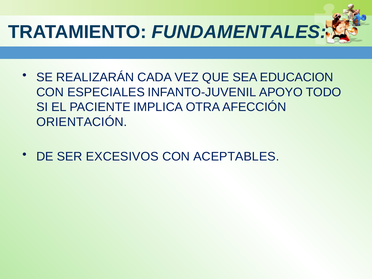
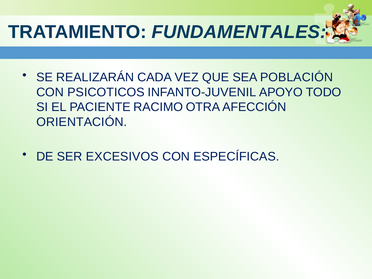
EDUCACION: EDUCACION -> POBLACIÓN (297, 77)
ESPECIALES: ESPECIALES -> PSICOTICOS (106, 92)
IMPLICA: IMPLICA -> RACIMO (158, 107)
ACEPTABLES: ACEPTABLES -> ESPECÍFICAS (236, 157)
